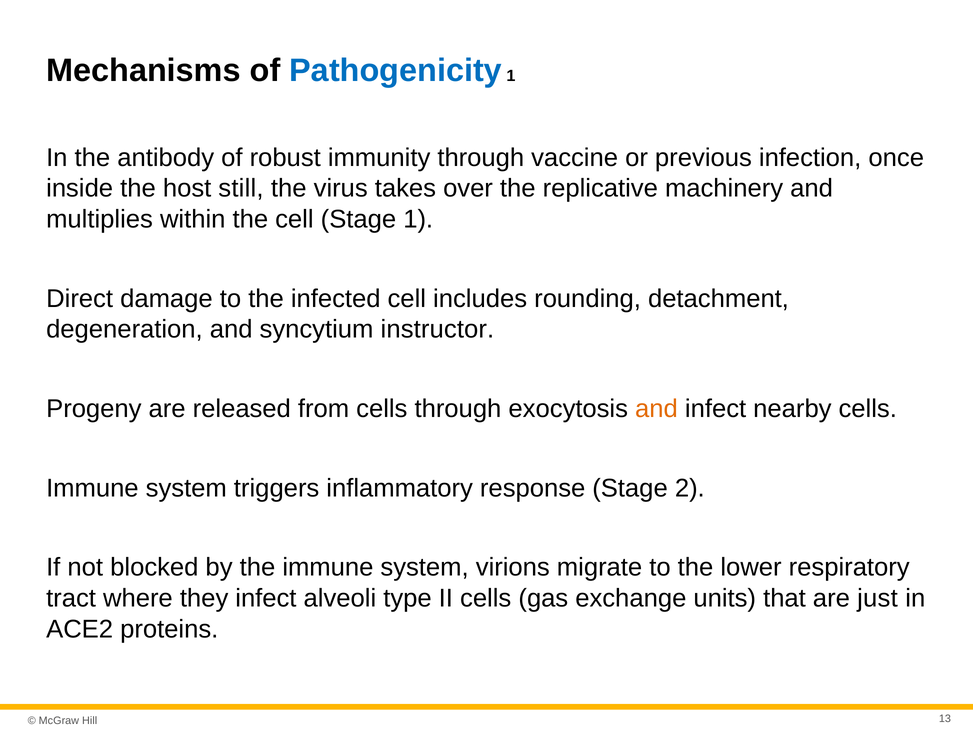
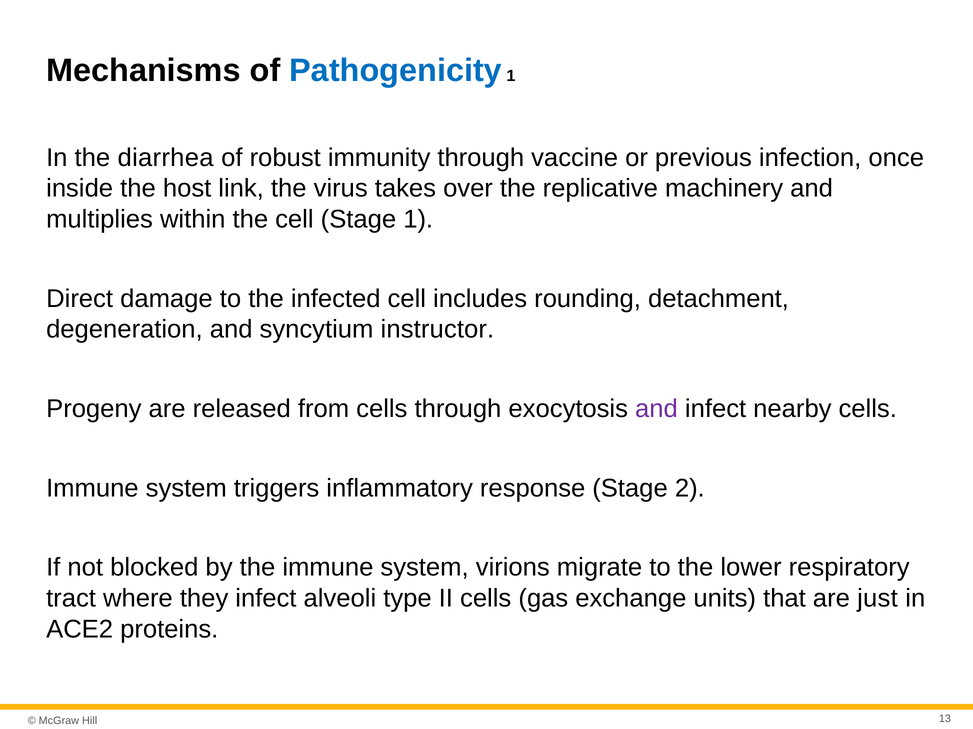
antibody: antibody -> diarrhea (166, 158)
still: still -> link (241, 189)
and colour: orange -> purple (656, 409)
